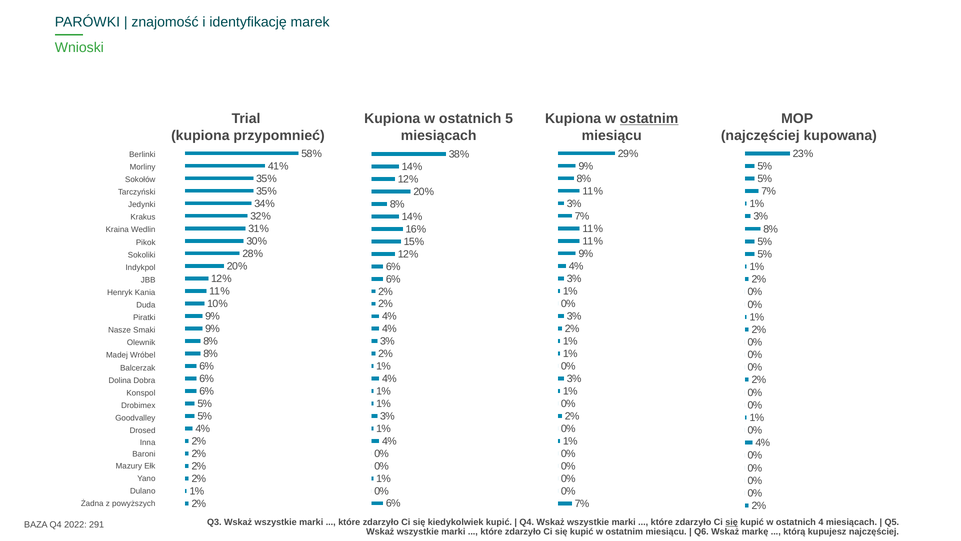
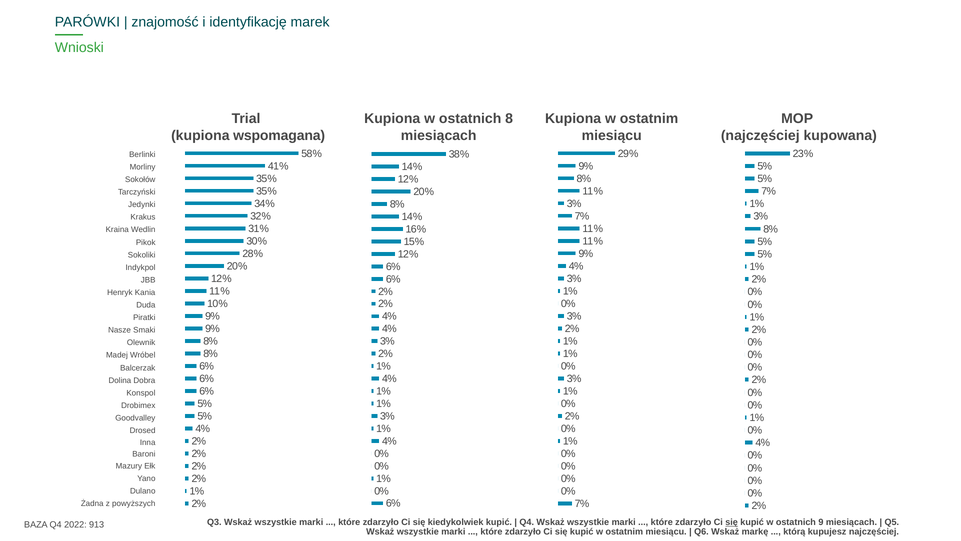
5: 5 -> 8 (509, 119)
ostatnim underline: present -> none (649, 119)
przypomnieć: przypomnieć -> wspomagana (279, 135)
4: 4 -> 9 (821, 522)
291: 291 -> 913 (97, 524)
